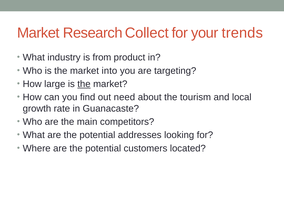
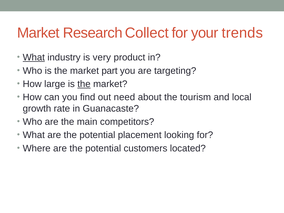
What underline: none -> present (34, 57)
from: from -> very (102, 57)
into: into -> part (110, 71)
addresses: addresses -> placement (140, 135)
